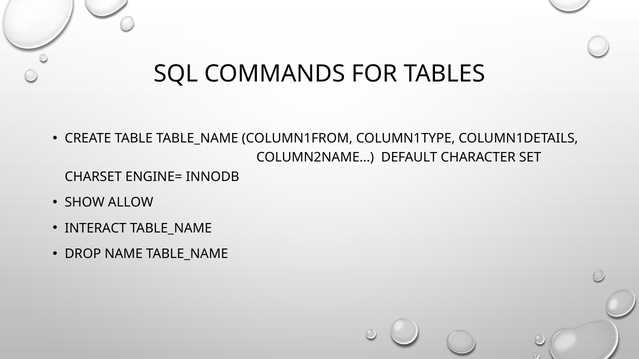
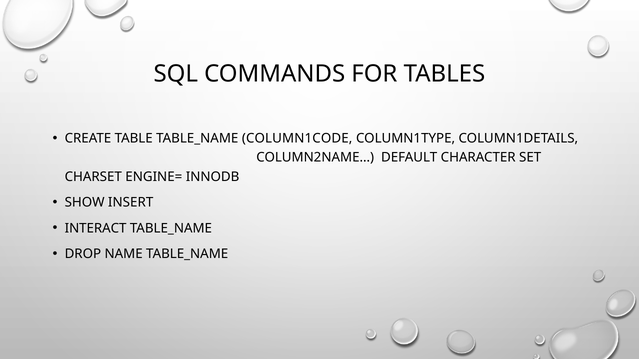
COLUMN1FROM: COLUMN1FROM -> COLUMN1CODE (297, 139)
ALLOW: ALLOW -> INSERT (131, 203)
